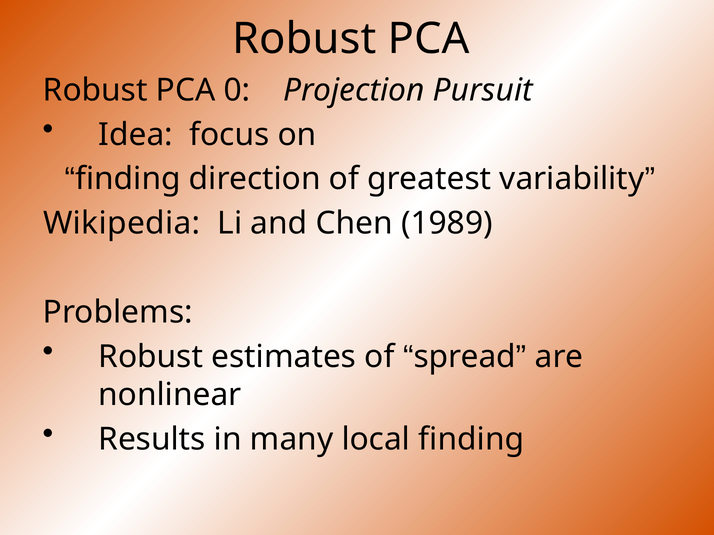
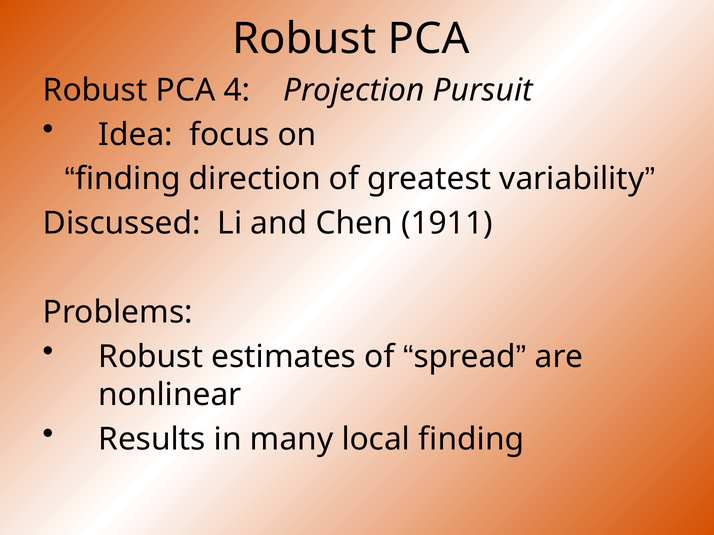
0: 0 -> 4 (237, 90)
Wikipedia: Wikipedia -> Discussed (122, 224)
1989: 1989 -> 1911 (447, 224)
